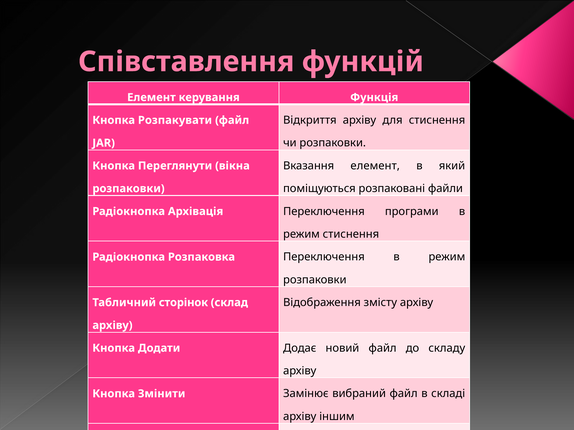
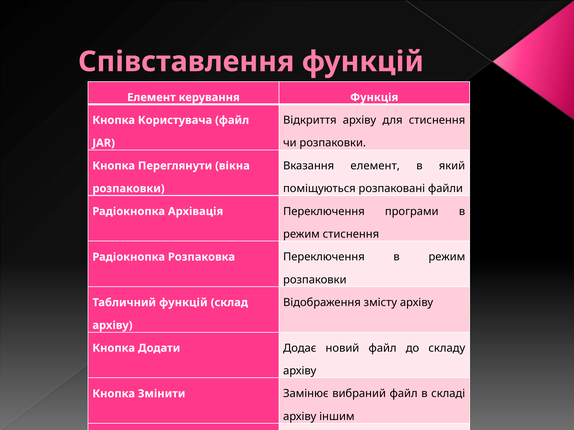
Розпакувати: Розпакувати -> Користувача (175, 120)
Табличний сторінок: сторінок -> функцій (183, 303)
